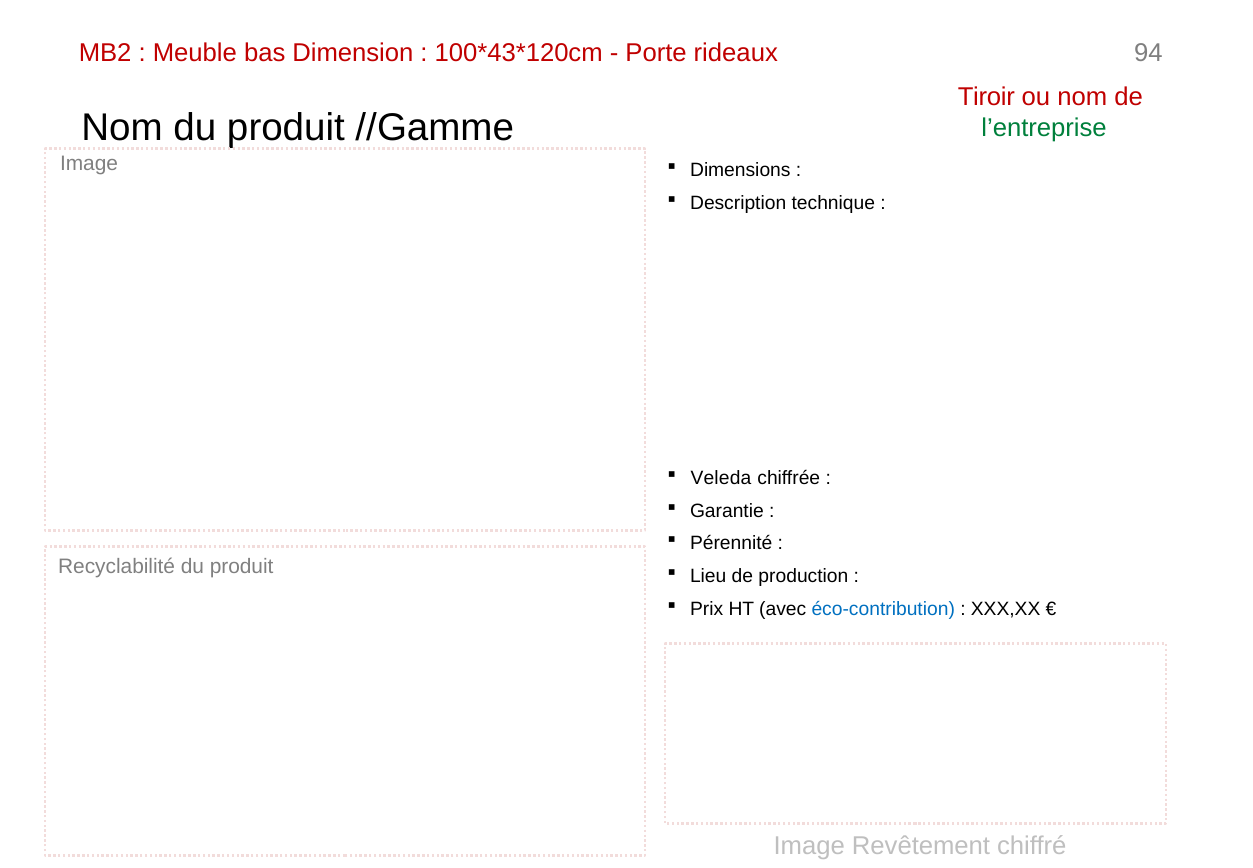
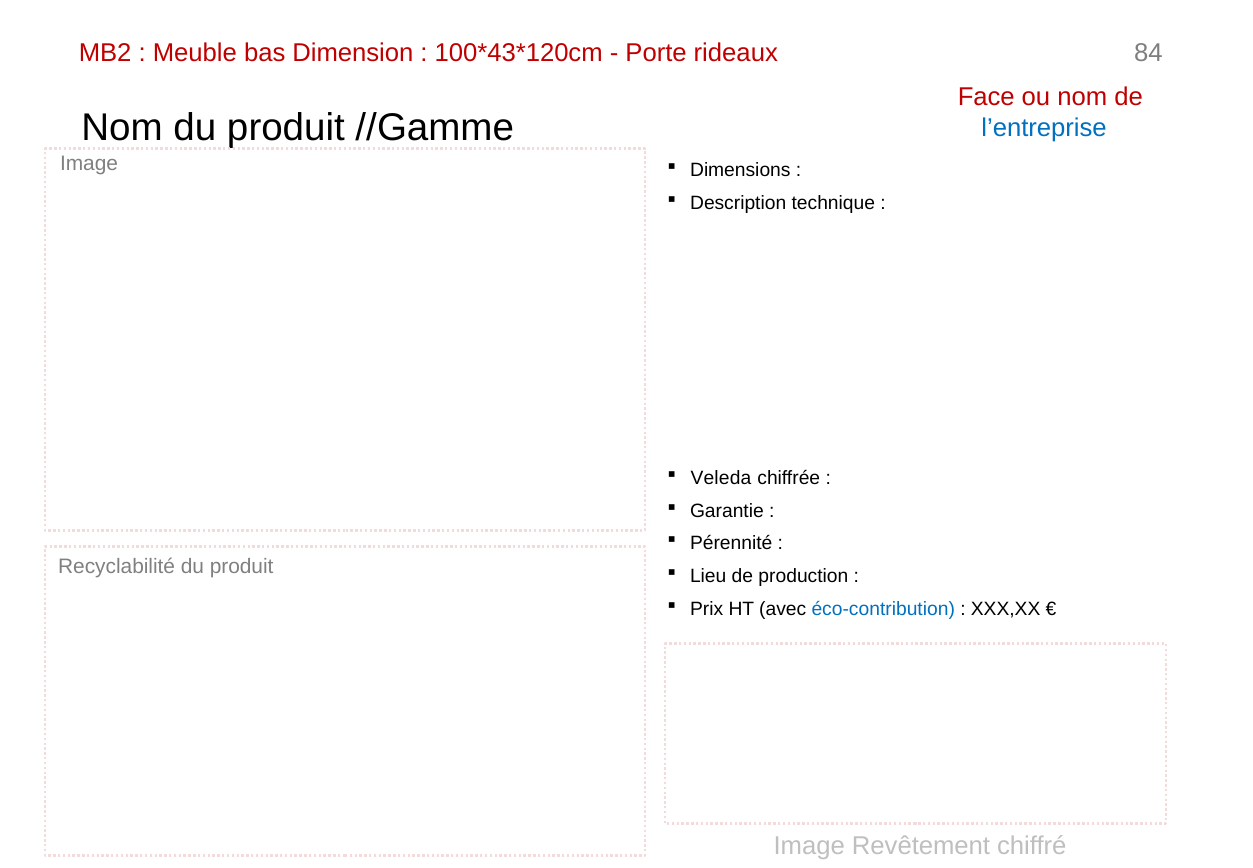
94: 94 -> 84 (1148, 53)
Tiroir: Tiroir -> Face (986, 97)
l’entreprise colour: green -> blue (1044, 128)
